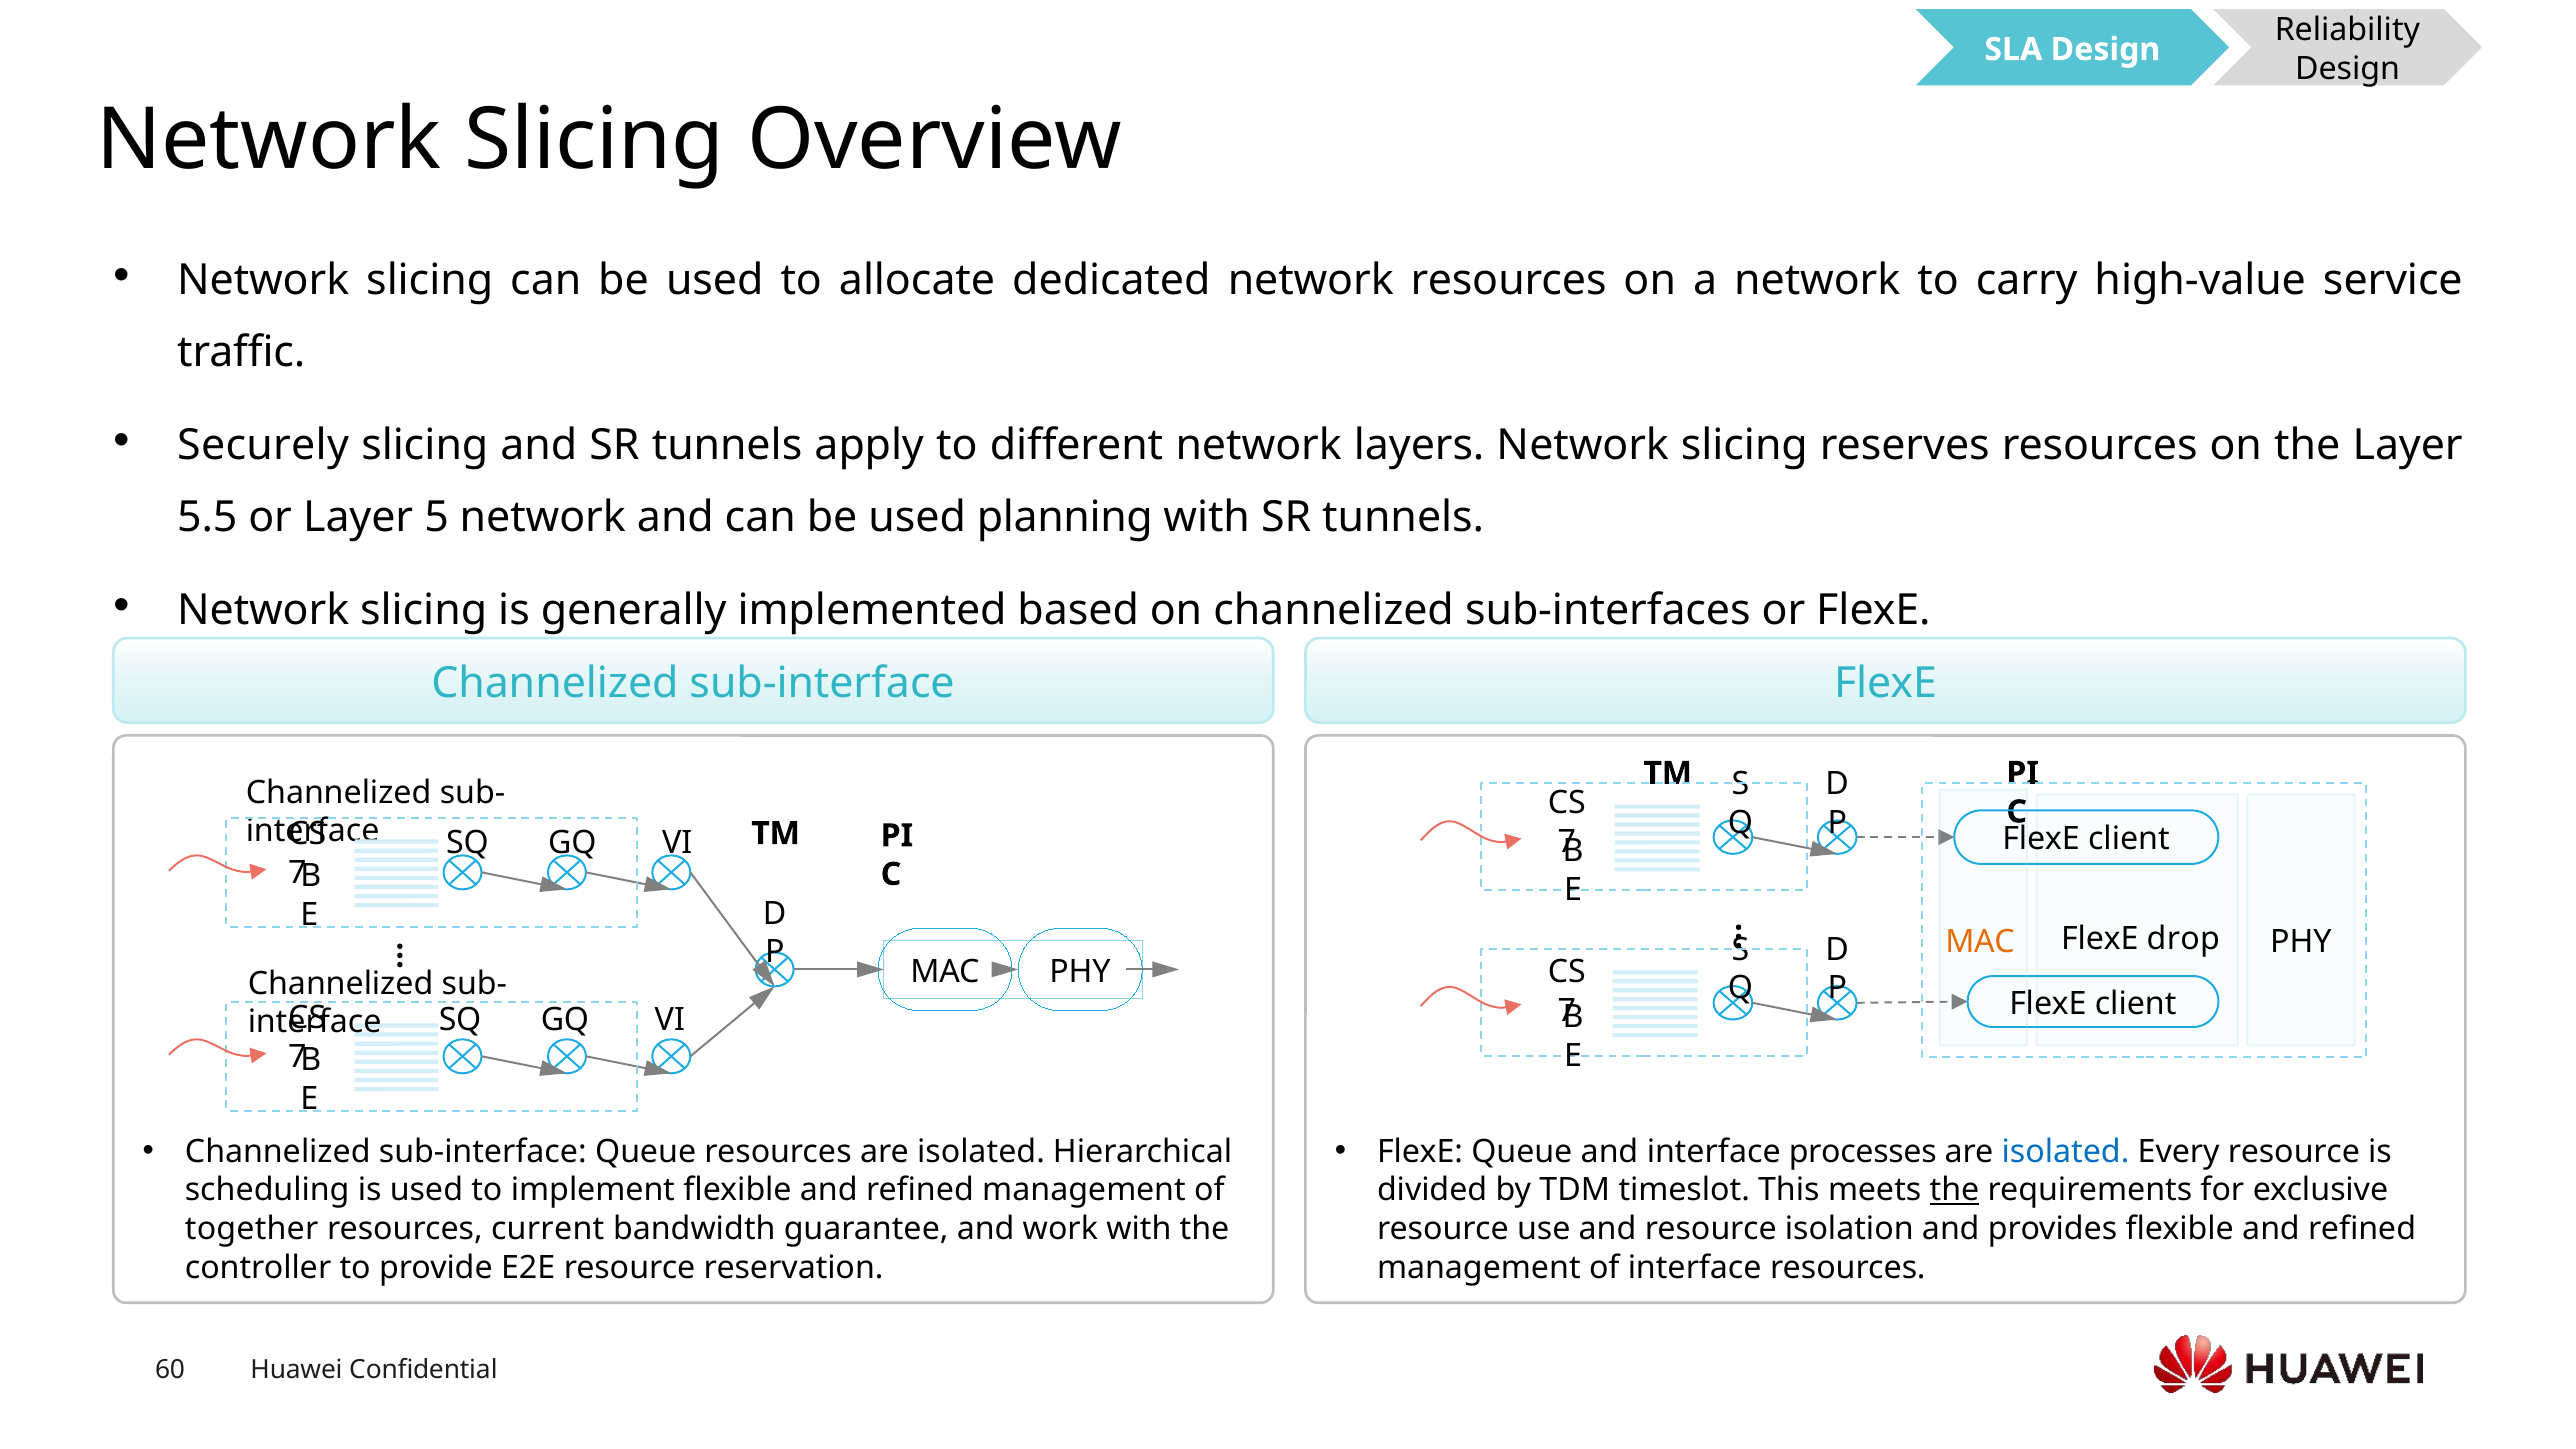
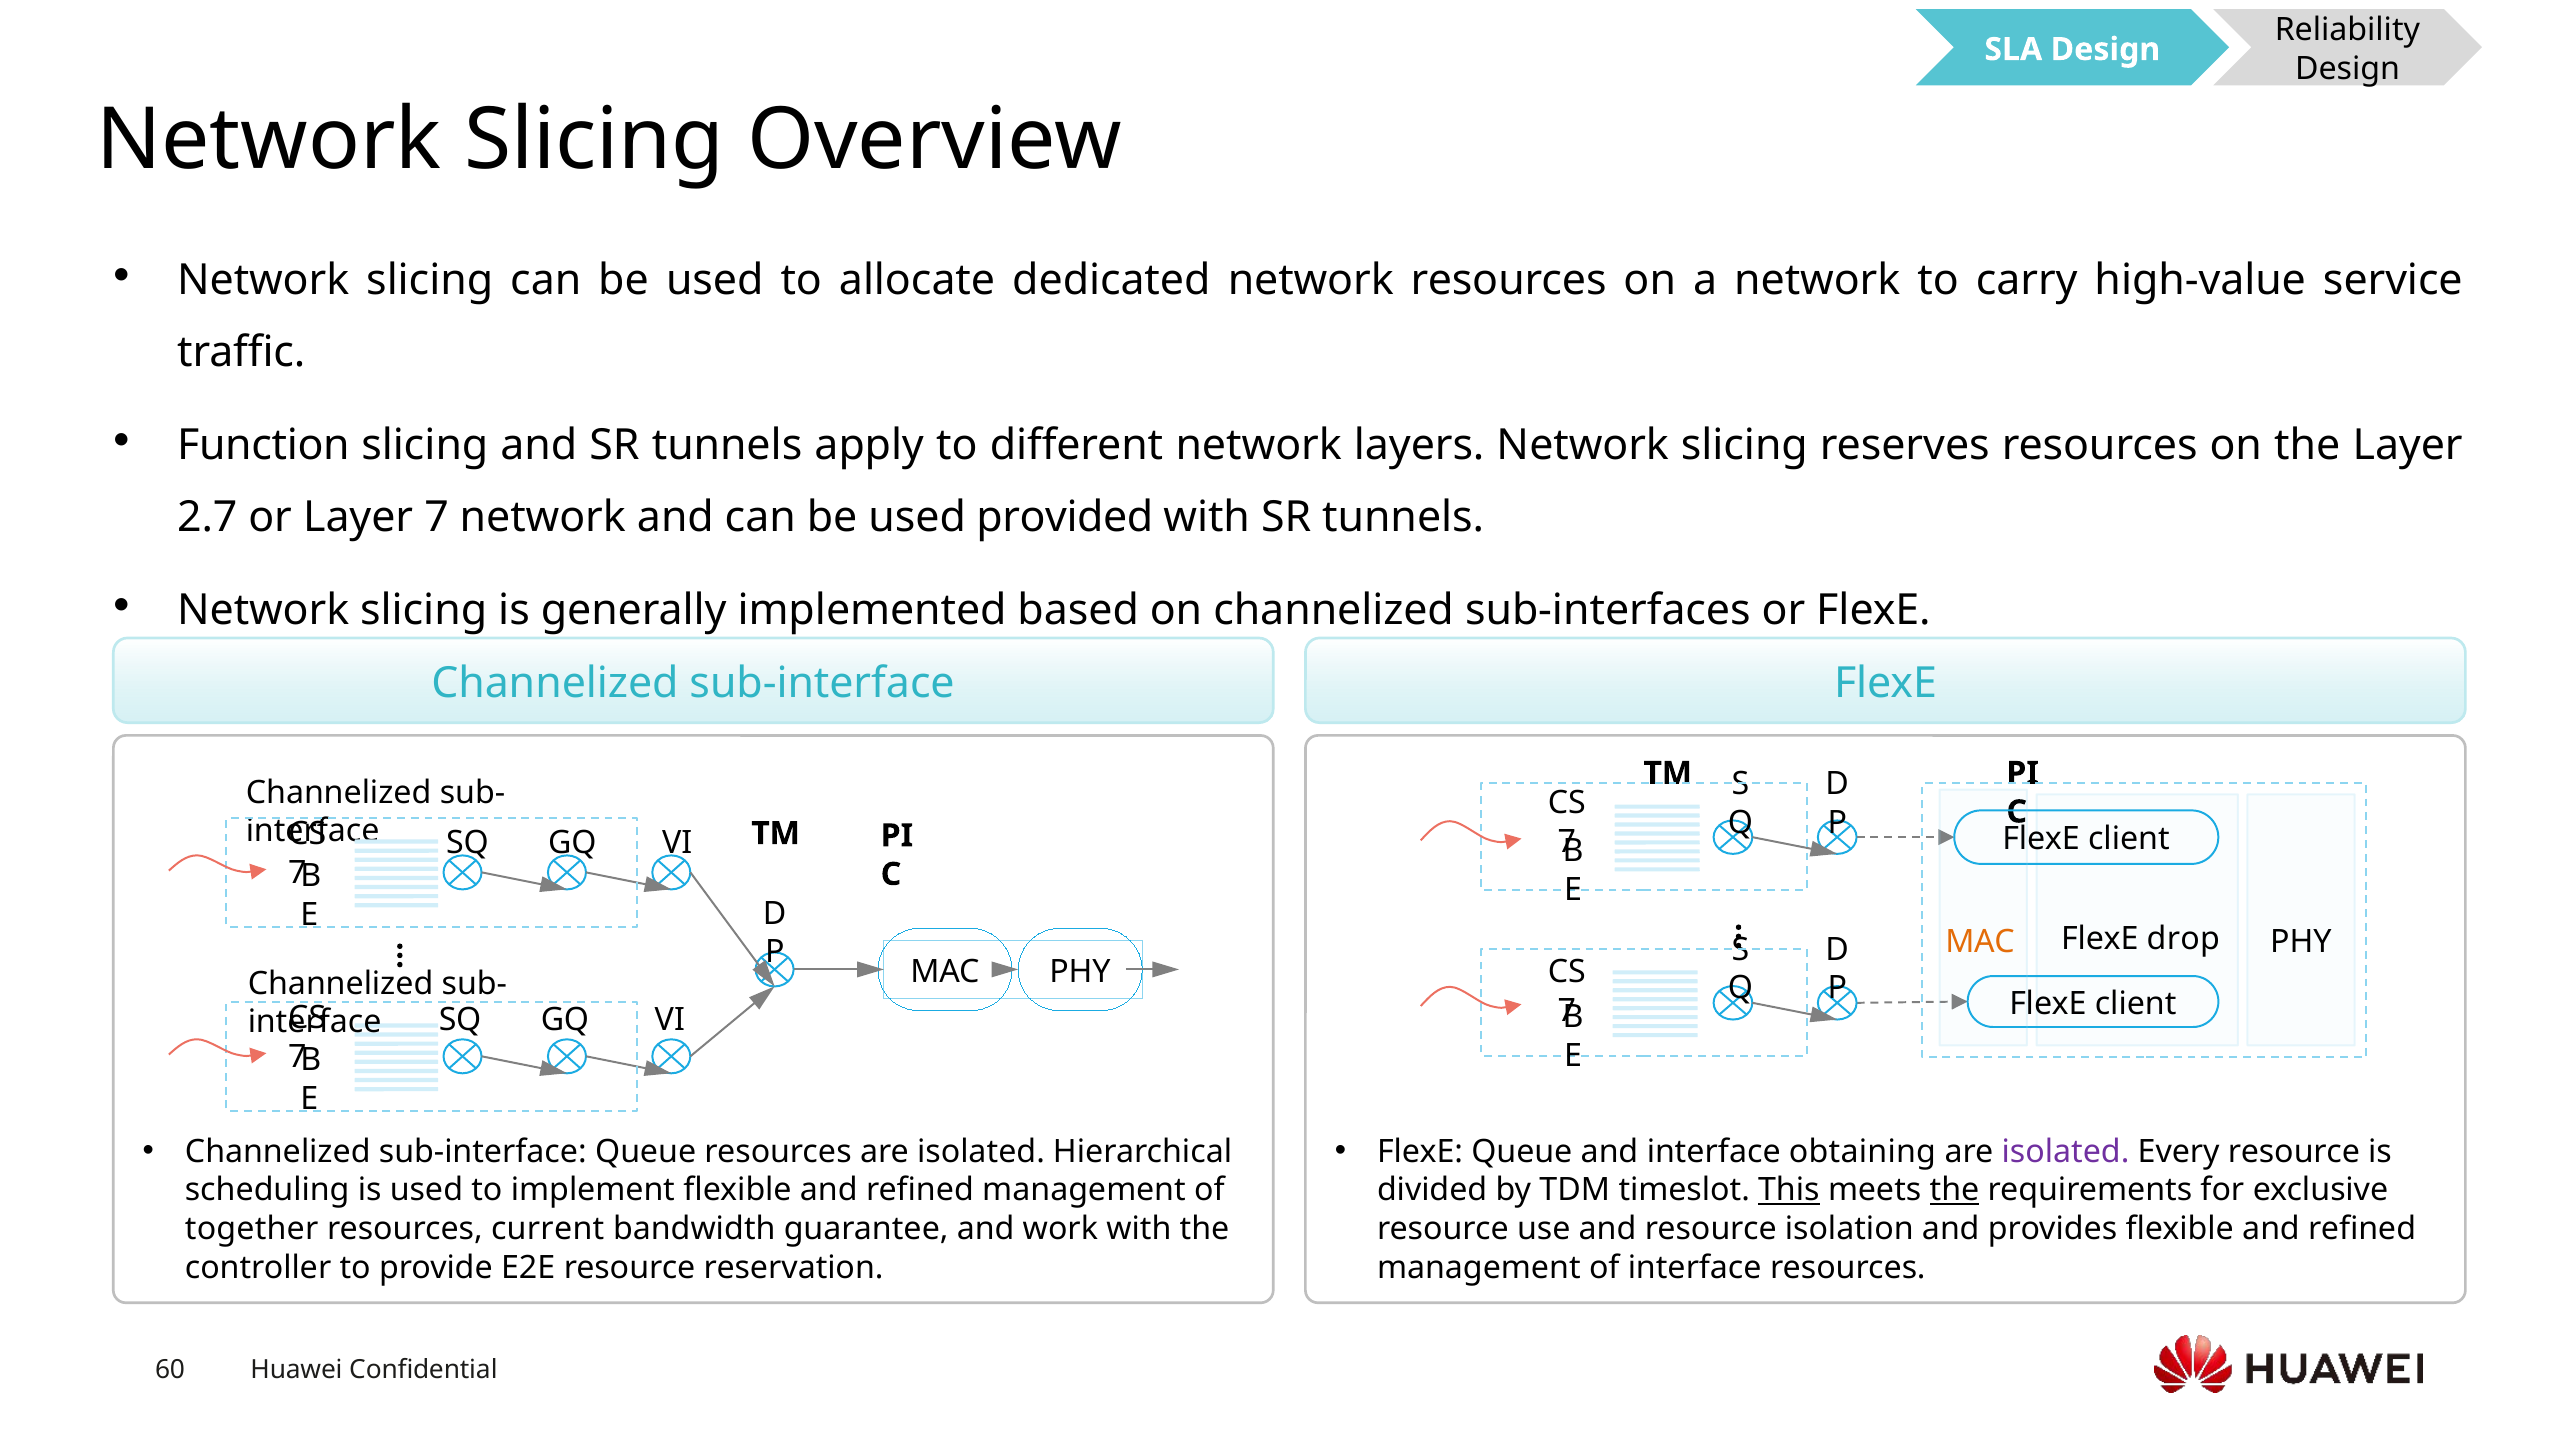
Securely: Securely -> Function (263, 445)
5.5: 5.5 -> 2.7 (207, 517)
Layer 5: 5 -> 7 (437, 517)
planning: planning -> provided (1065, 517)
processes: processes -> obtaining (1862, 1152)
isolated colour: blue -> purple (2065, 1152)
This underline: none -> present (1789, 1190)
